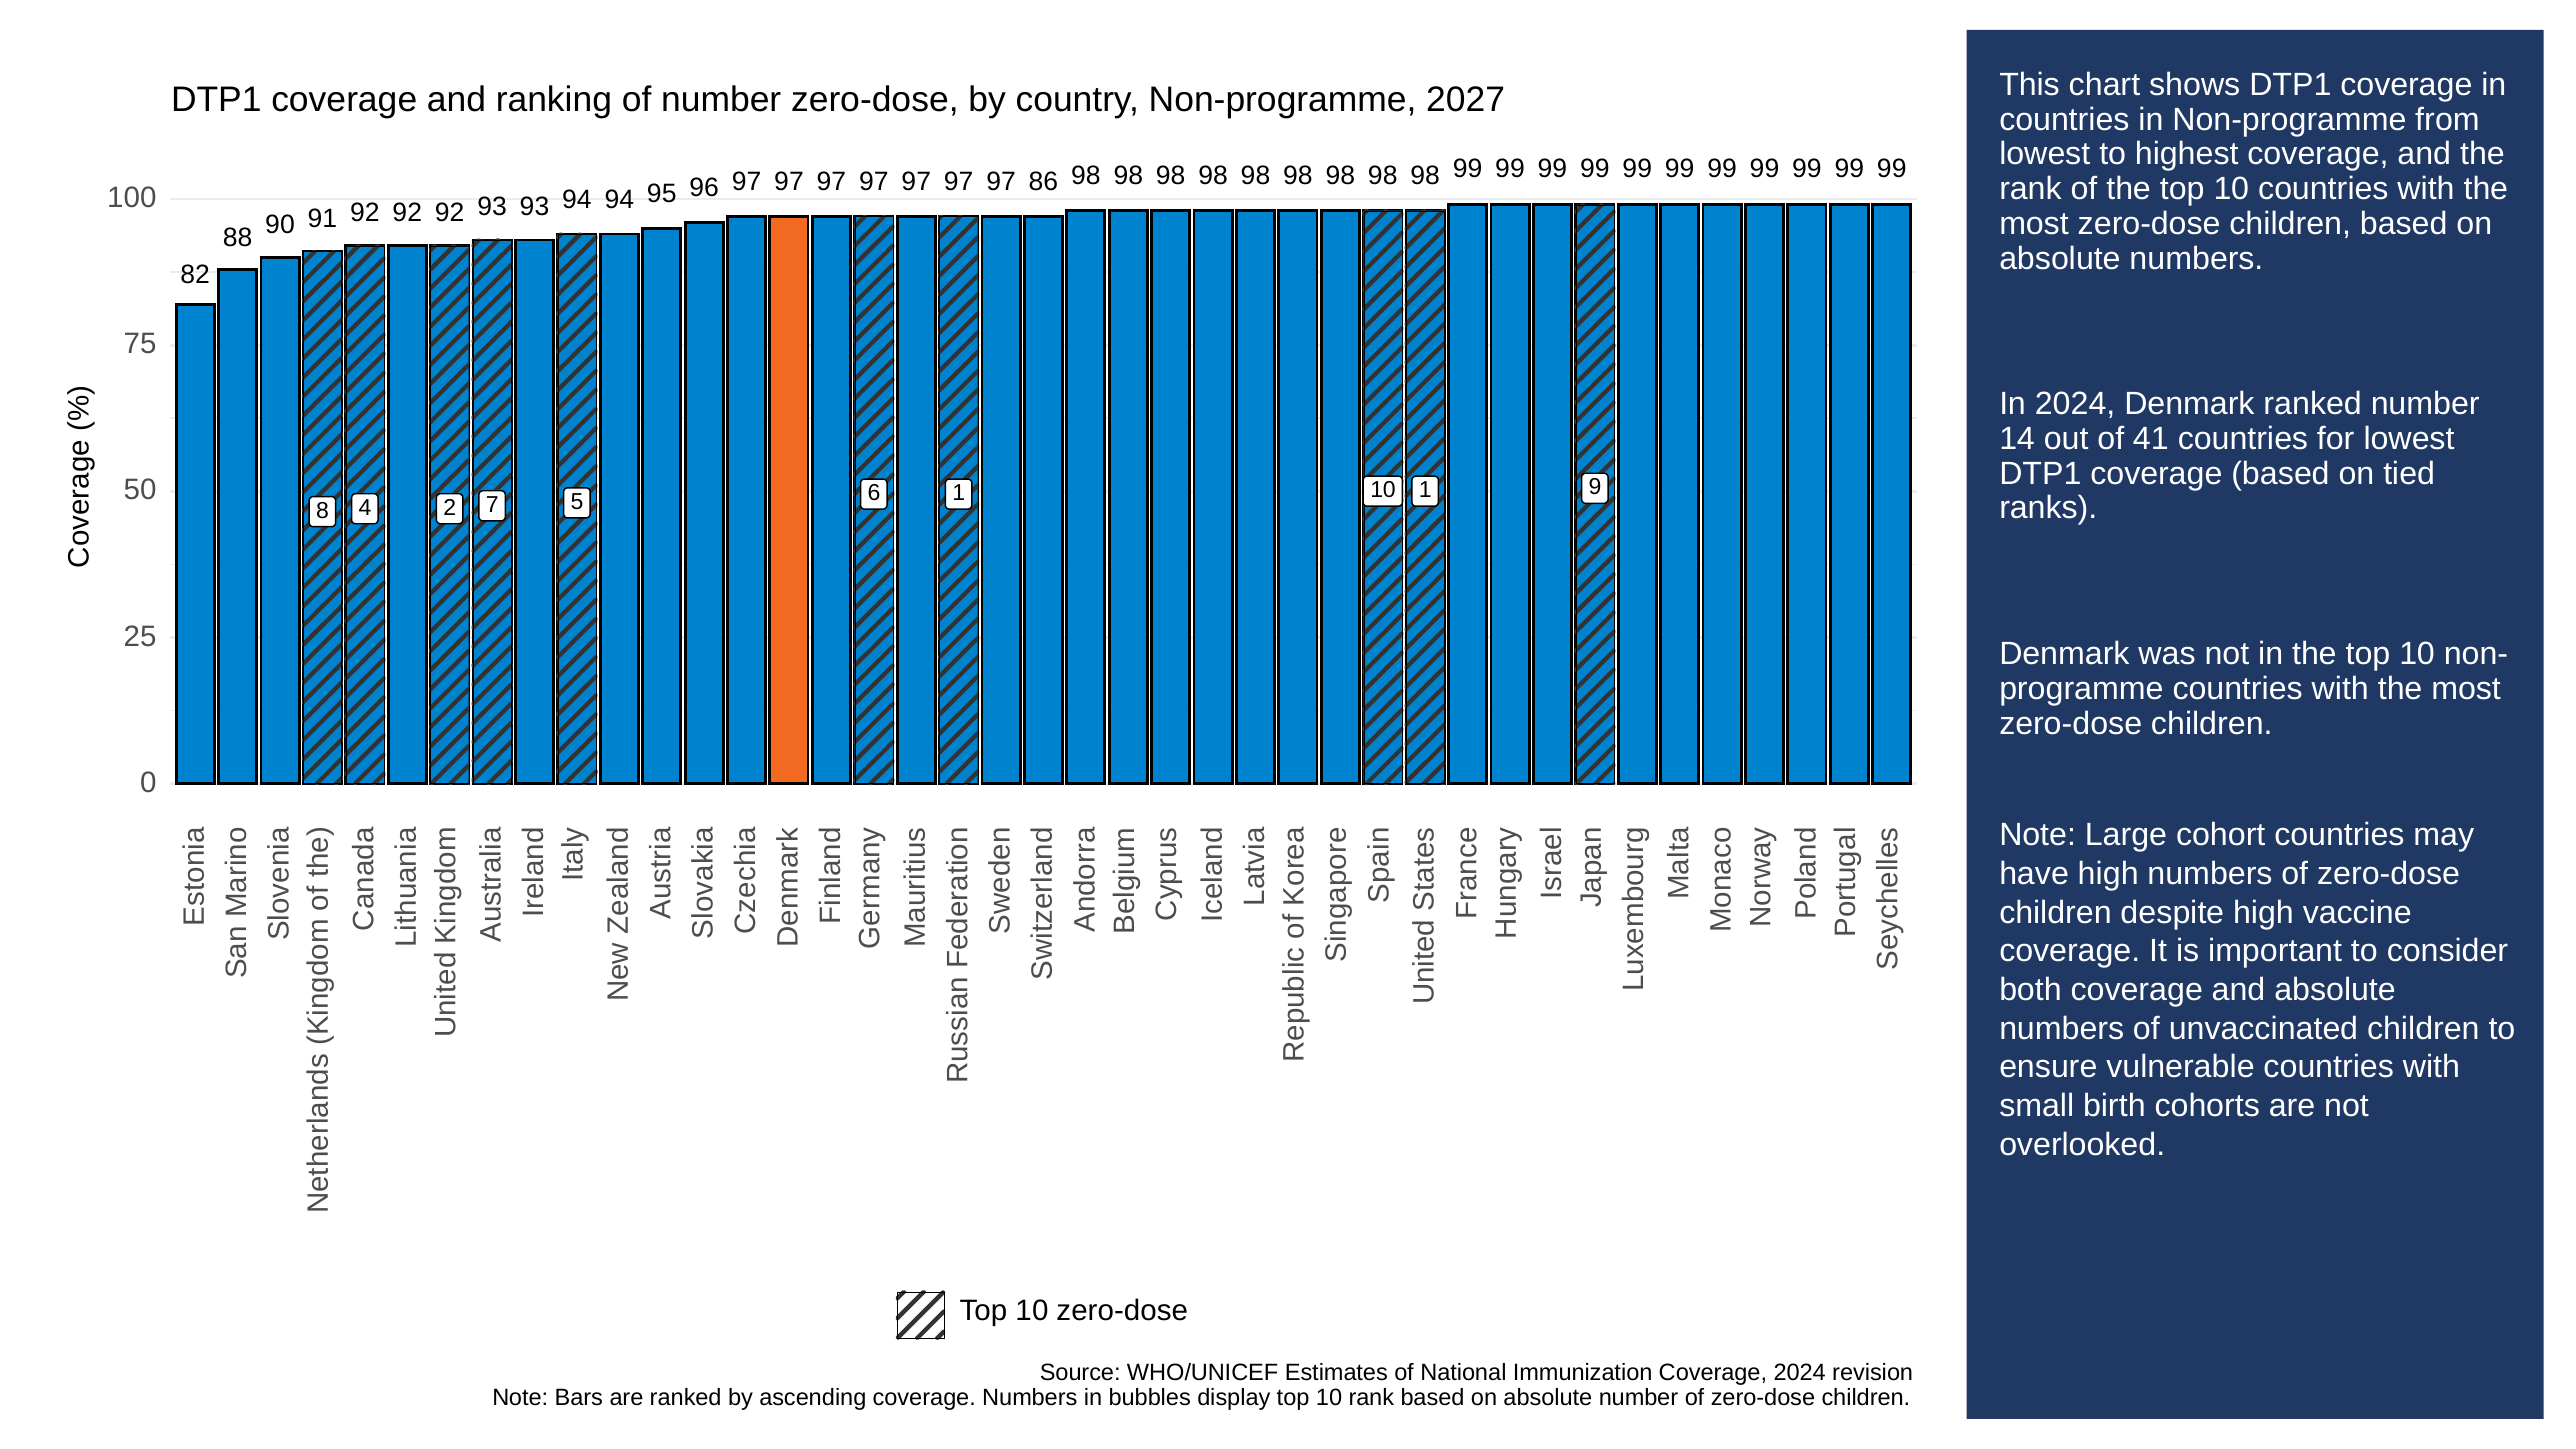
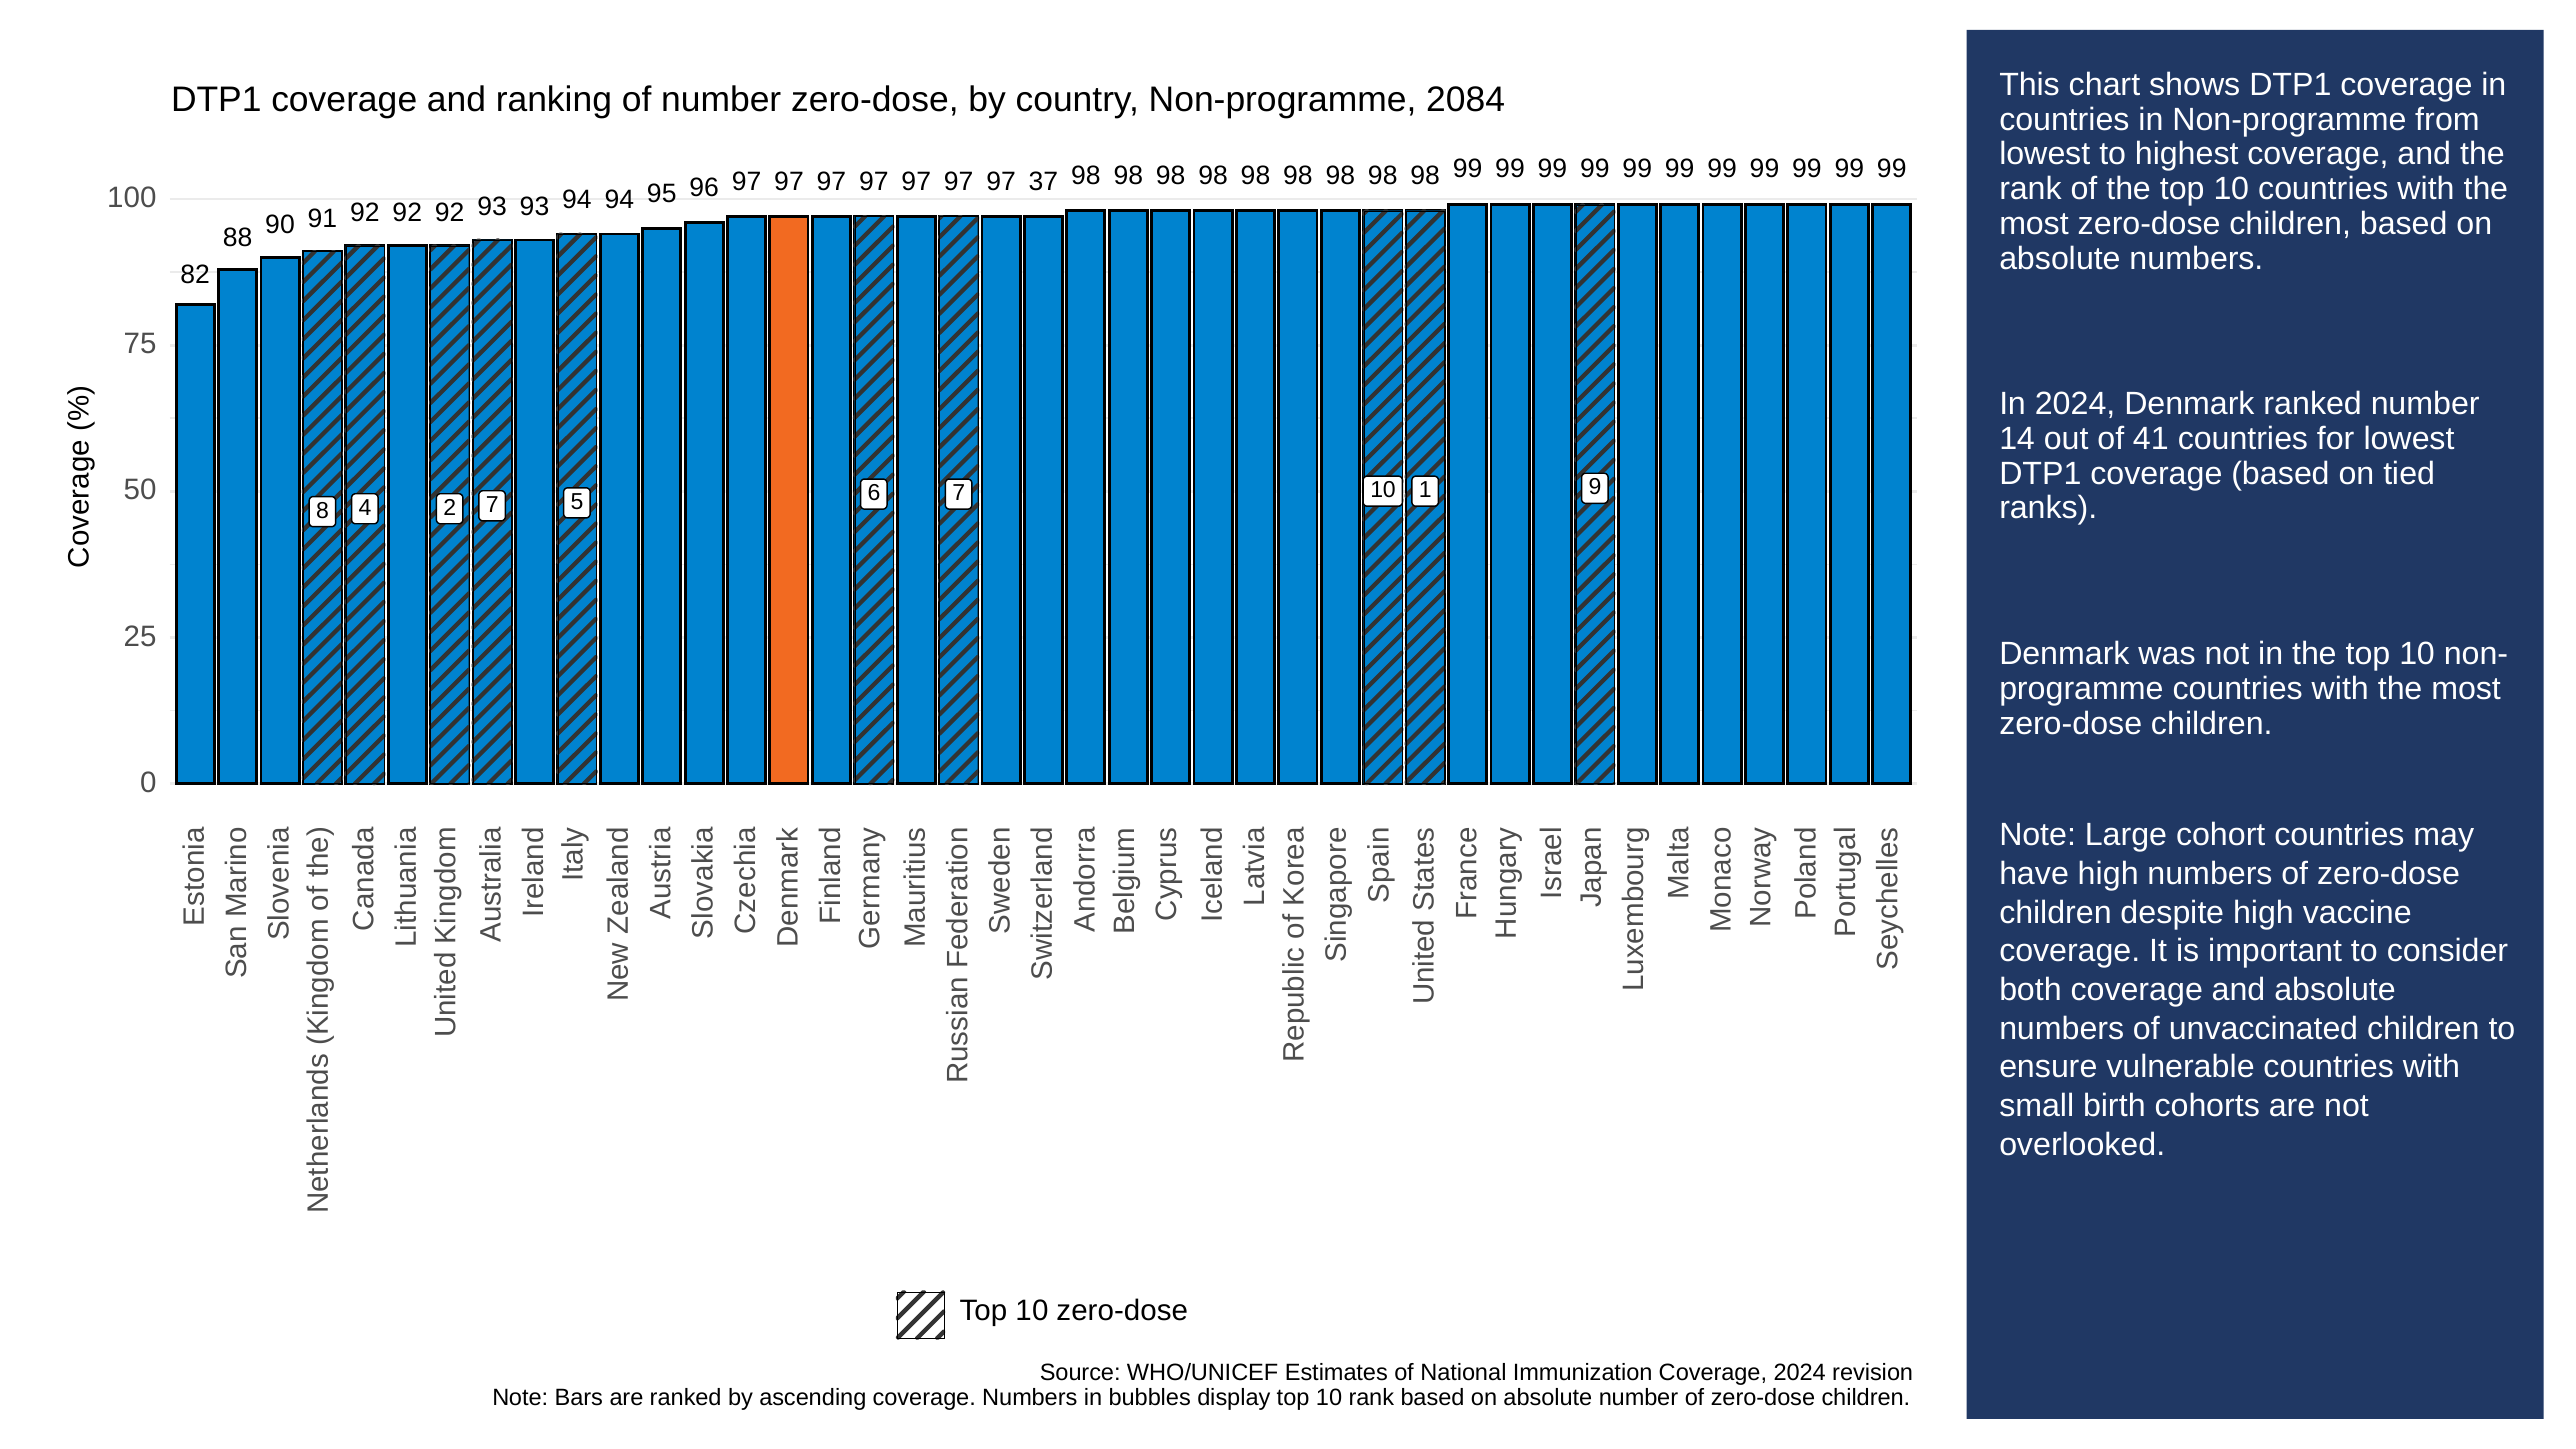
2027: 2027 -> 2084 (1466, 100)
86: 86 -> 37 (1043, 182)
5 1: 1 -> 7 (959, 493)
